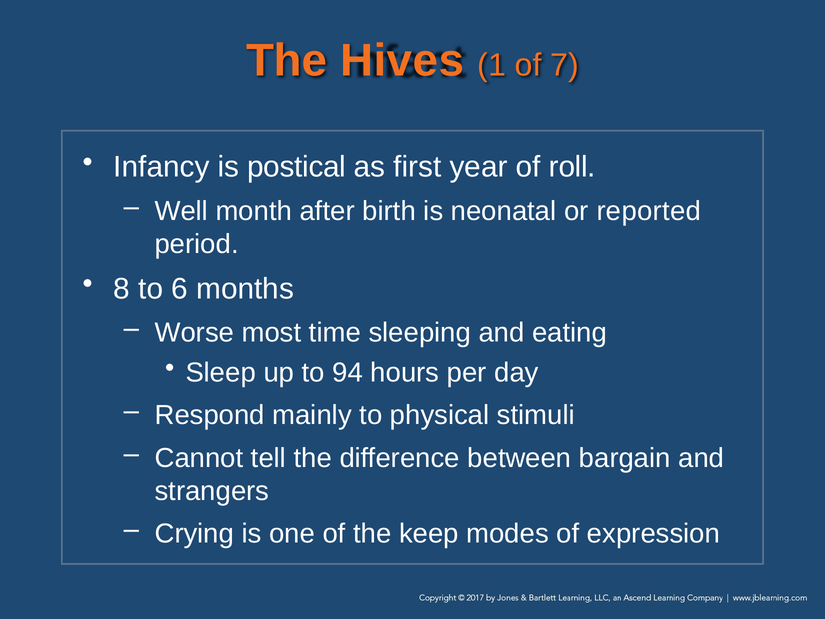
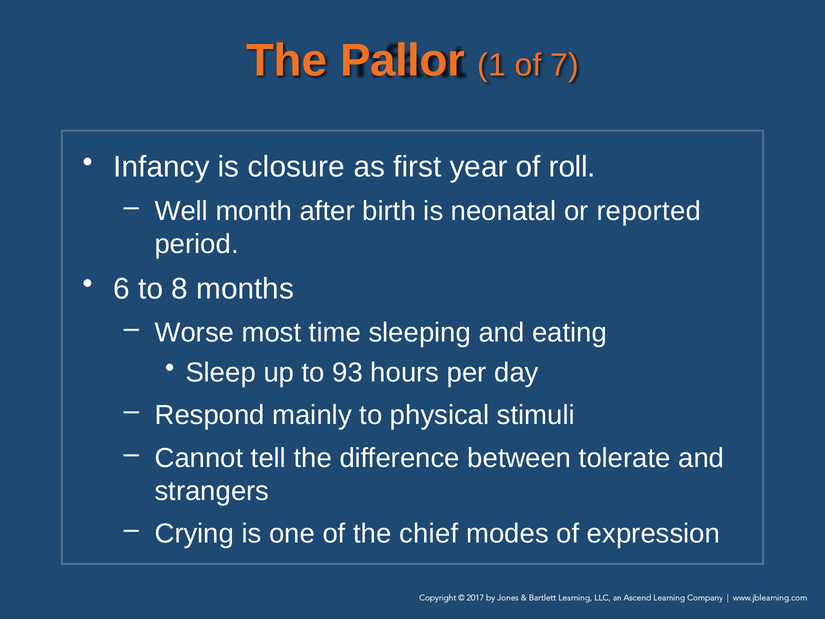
Hives: Hives -> Pallor (403, 61)
postical: postical -> closure (296, 167)
8: 8 -> 6 (122, 289)
6: 6 -> 8 (180, 289)
94: 94 -> 93 (348, 373)
bargain: bargain -> tolerate (625, 458)
keep: keep -> chief (429, 533)
